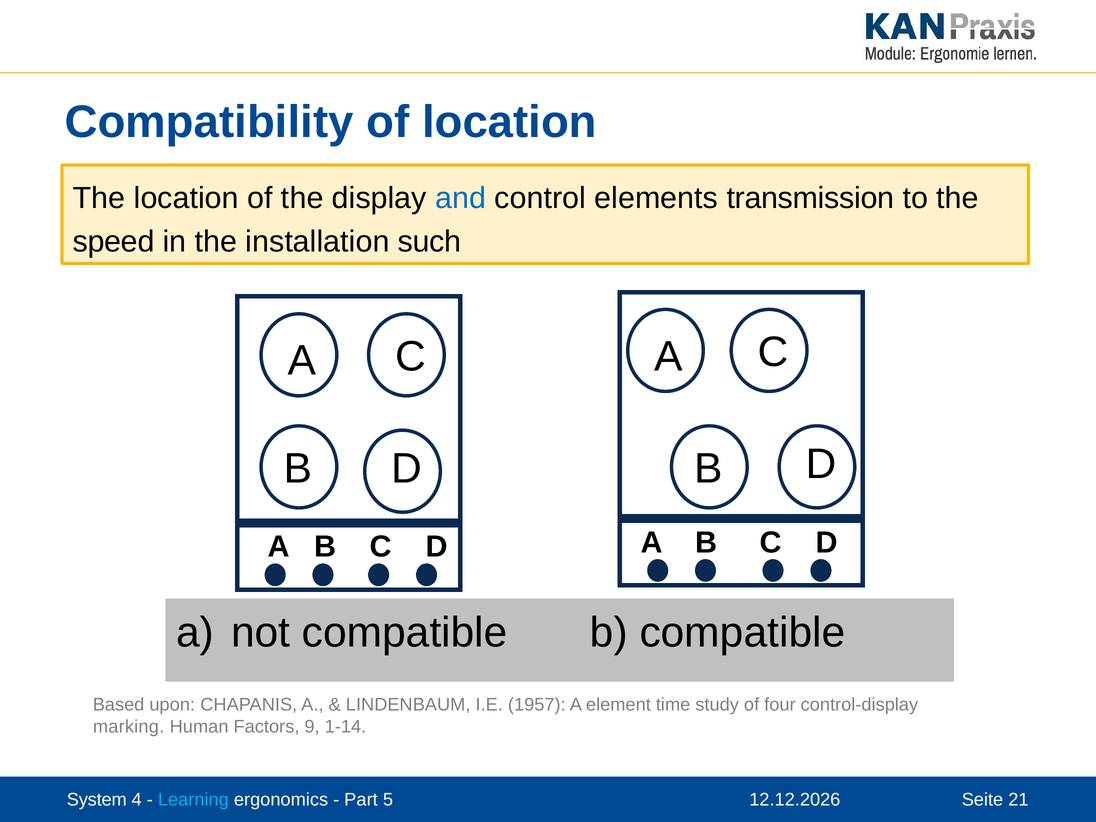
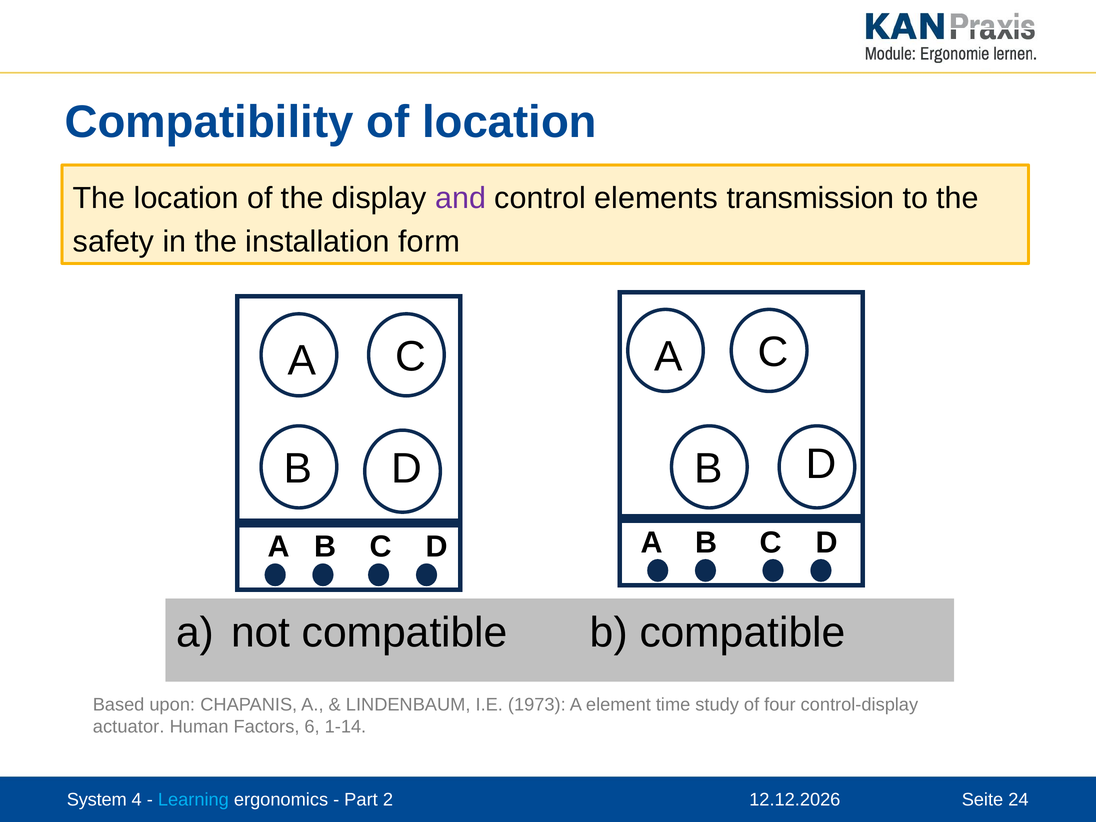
and colour: blue -> purple (461, 198)
speed: speed -> safety (113, 242)
such: such -> form (429, 242)
1957: 1957 -> 1973 (537, 705)
marking: marking -> actuator (129, 727)
9: 9 -> 6 (312, 727)
5: 5 -> 2 (388, 800)
21: 21 -> 24 (1018, 800)
